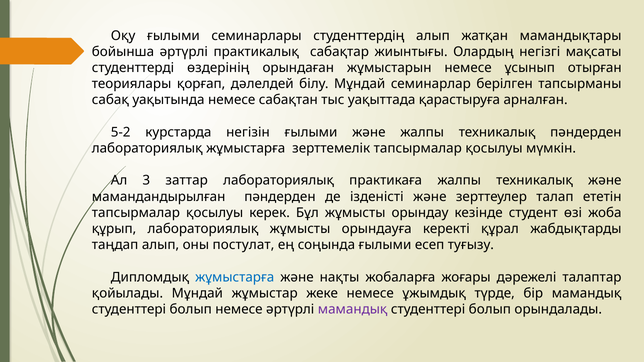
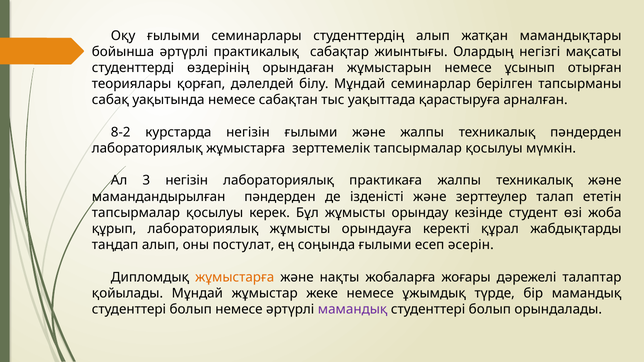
5-2: 5-2 -> 8-2 (121, 132)
3 заттар: заттар -> негізін (187, 181)
туғызу: туғызу -> әсерін (471, 245)
жұмыстарға colour: blue -> orange (235, 277)
